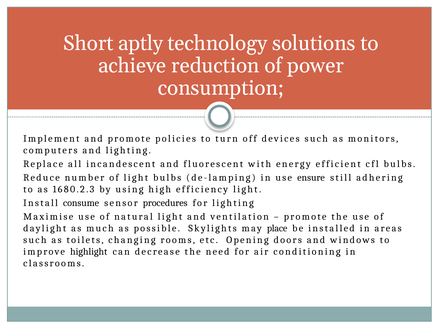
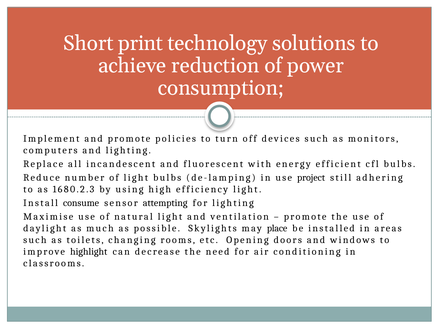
aptly: aptly -> print (141, 43)
ensure: ensure -> project (311, 178)
procedures: procedures -> attempting (165, 203)
